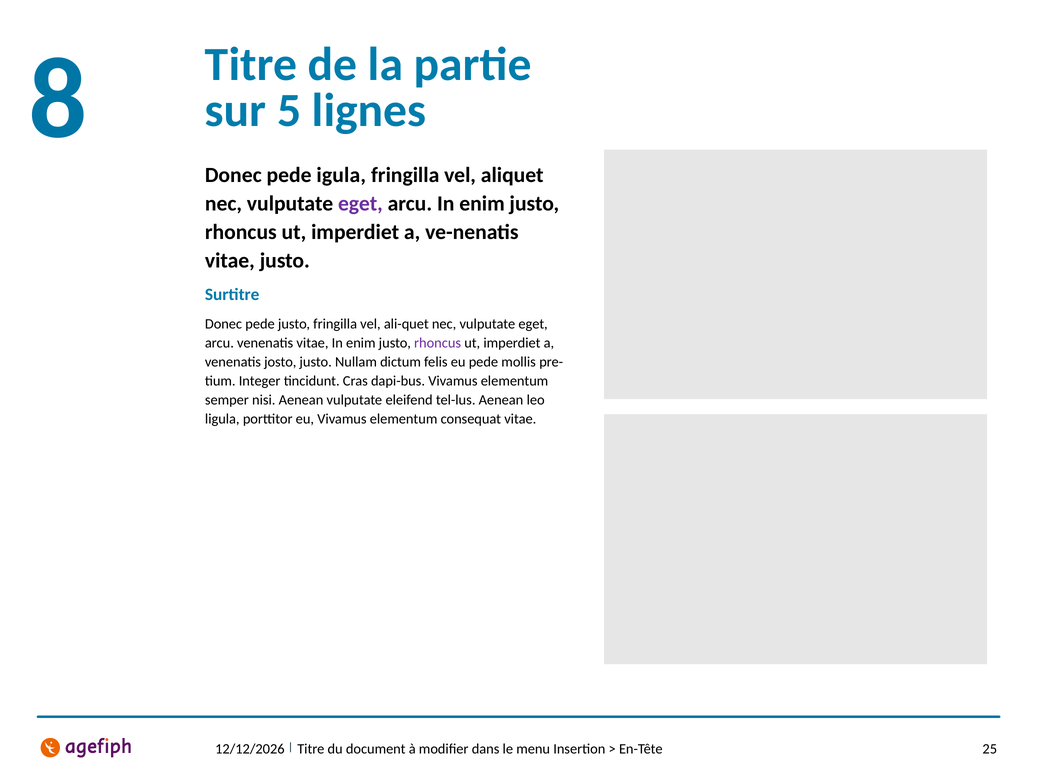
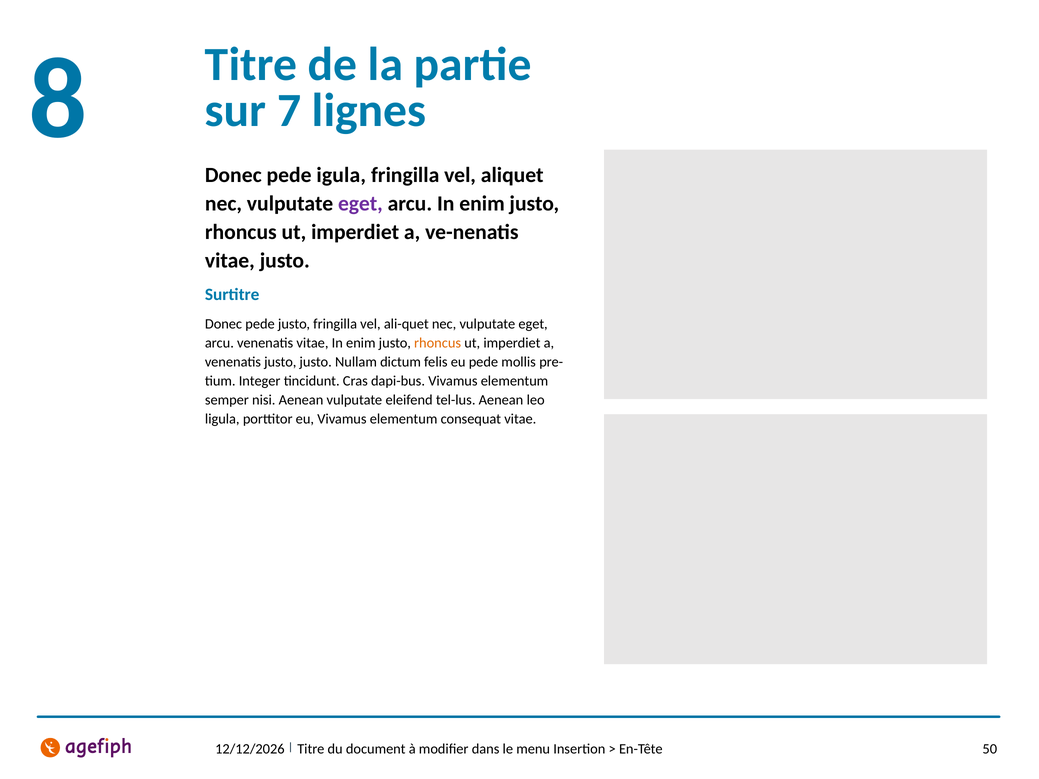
5: 5 -> 7 (289, 110)
rhoncus colour: purple -> orange (438, 343)
venenatis josto: josto -> justo (280, 362)
25: 25 -> 50 (990, 749)
